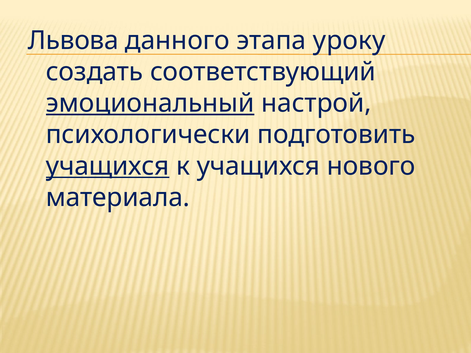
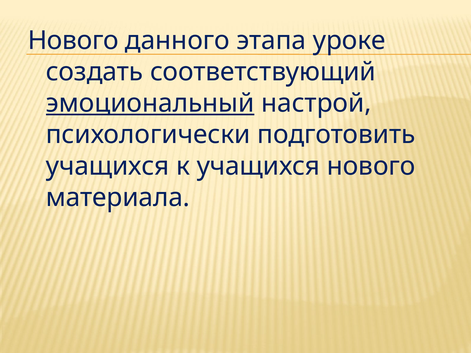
Львова: Львова -> Нового (73, 41)
уроку: уроку -> уроке (349, 41)
учащихся underline: present -> none (108, 166)
